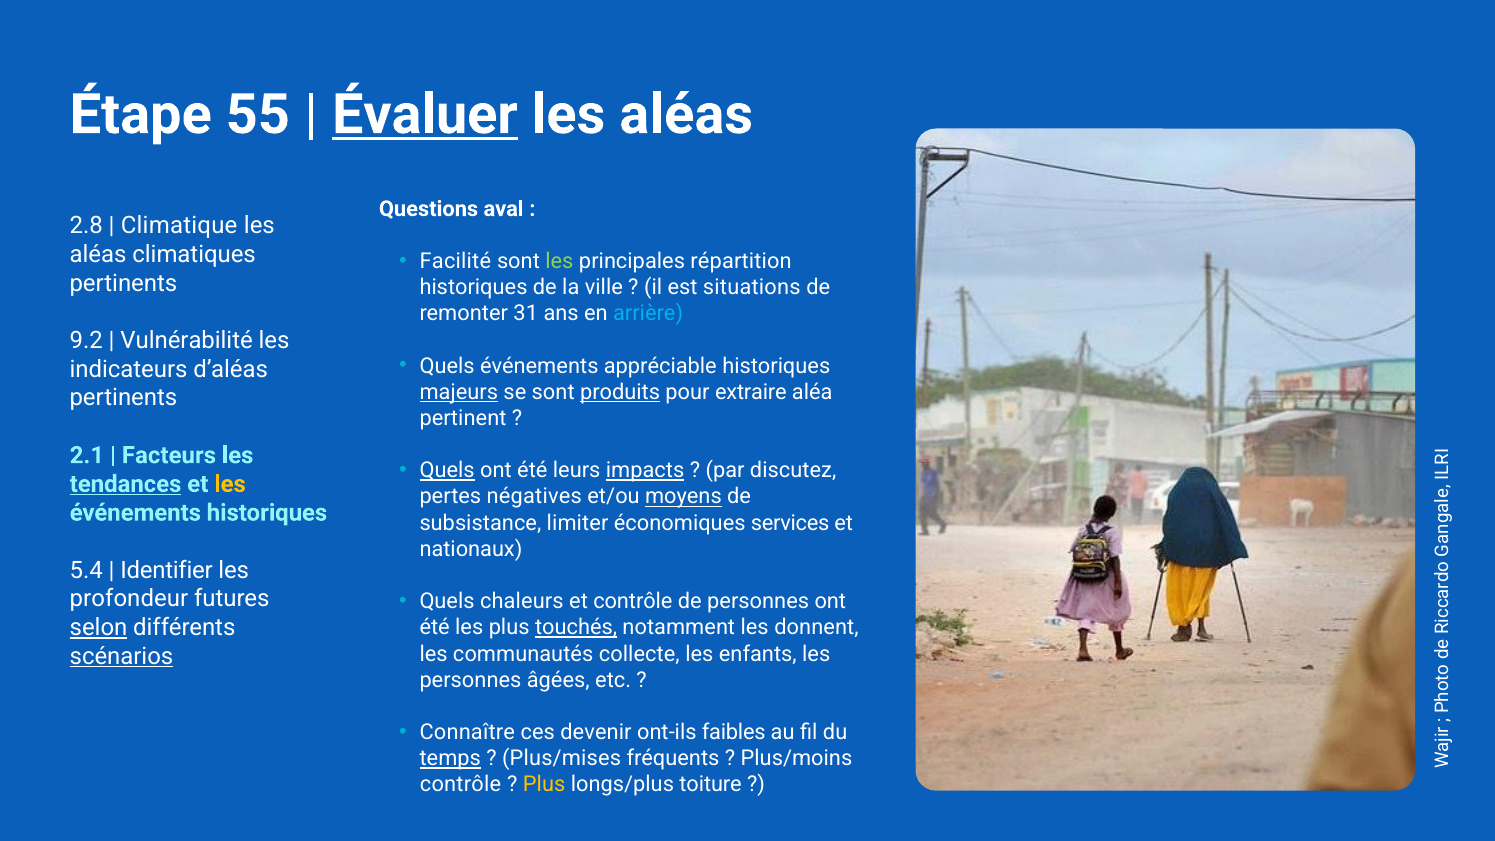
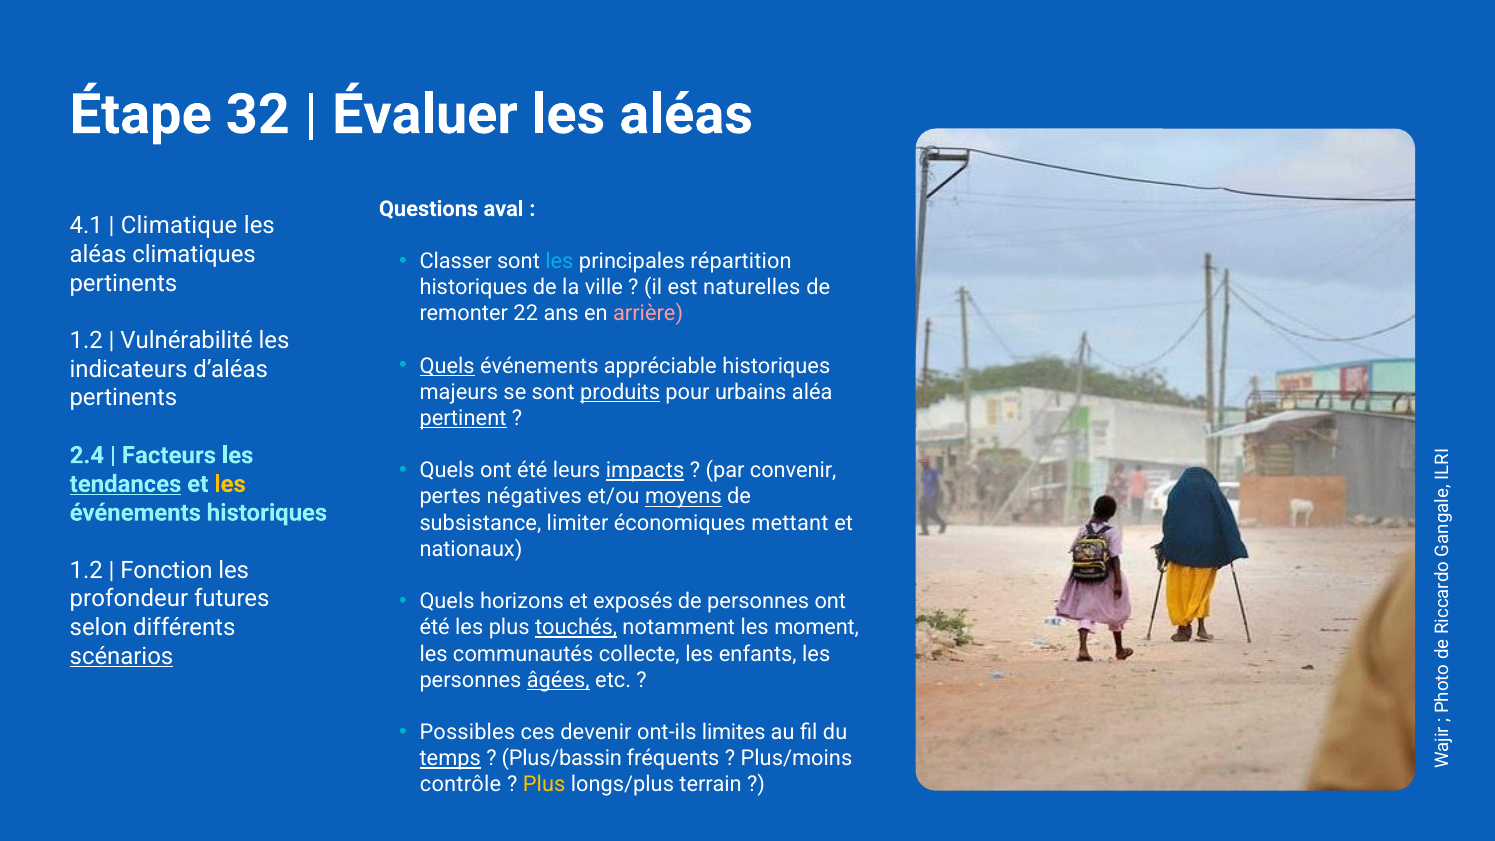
55: 55 -> 32 (258, 115)
Évaluer underline: present -> none (425, 115)
2.8: 2.8 -> 4.1 (86, 226)
Facilité: Facilité -> Classer (456, 261)
les colour: light green -> light blue (559, 261)
situations: situations -> naturelles (752, 287)
31: 31 -> 22 (526, 314)
arrière colour: light blue -> pink (648, 314)
9.2: 9.2 -> 1.2 (86, 341)
Quels underline: none -> present (447, 366)
majeurs underline: present -> none (459, 392)
extraire: extraire -> urbains (751, 392)
pertinent underline: none -> present (463, 418)
2.1: 2.1 -> 2.4 (87, 455)
Quels underline: present -> none (447, 471)
discutez: discutez -> convenir (793, 471)
services: services -> mettant (790, 523)
5.4: 5.4 -> 1.2 (86, 570)
Identifier: Identifier -> Fonction (166, 570)
chaleurs: chaleurs -> horizons (522, 601)
et contrôle: contrôle -> exposés (633, 601)
selon underline: present -> none (99, 627)
donnent: donnent -> moment (817, 628)
âgées underline: none -> present (558, 680)
Connaître: Connaître -> Possibles (467, 732)
faibles: faibles -> limites (734, 732)
Plus/mises: Plus/mises -> Plus/bassin (562, 759)
toiture: toiture -> terrain (711, 785)
